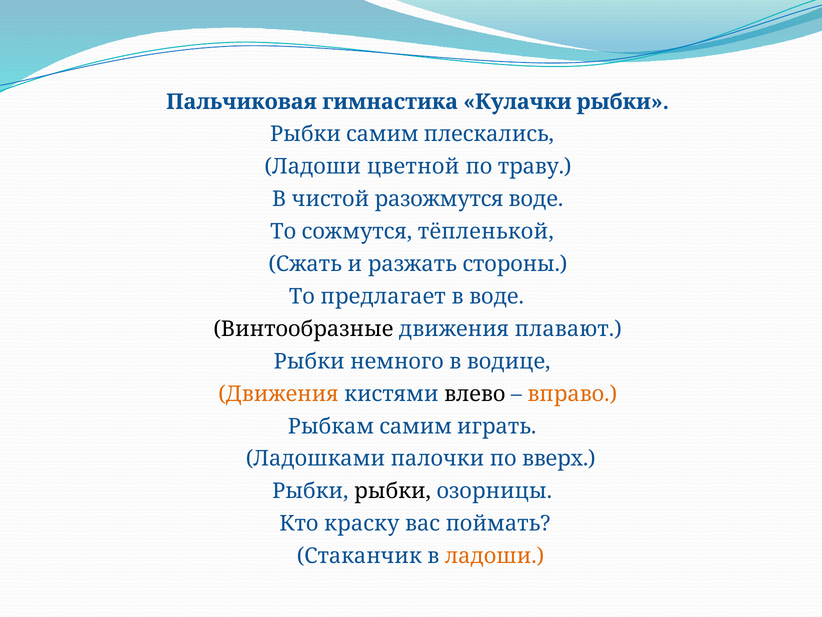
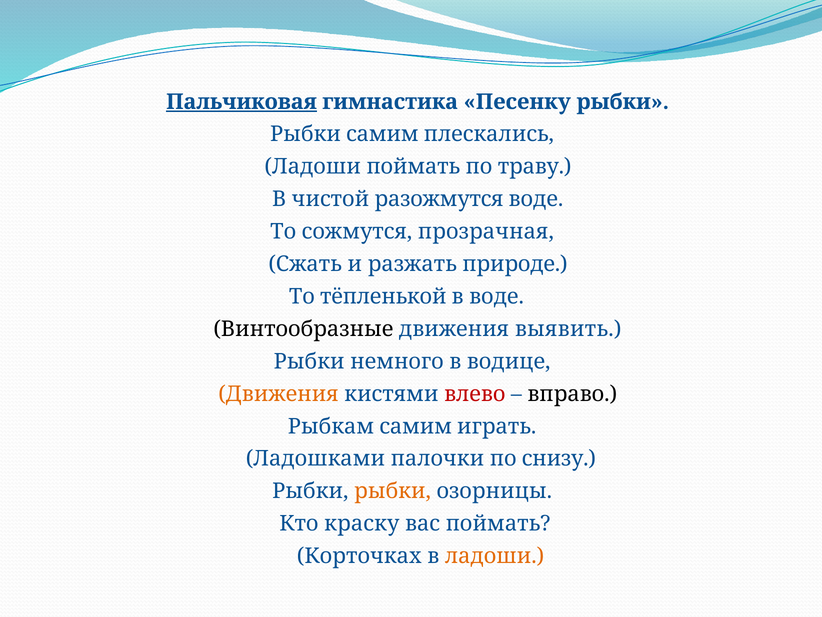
Пальчиковая underline: none -> present (242, 102)
Кулачки: Кулачки -> Песенку (517, 102)
Ладоши цветной: цветной -> поймать (413, 167)
тёпленькой: тёпленькой -> прозрачная (486, 231)
стороны: стороны -> природе (515, 264)
предлагает: предлагает -> тёпленькой (383, 296)
плавают: плавают -> выявить (568, 329)
влево colour: black -> red (475, 394)
вправо colour: orange -> black (572, 394)
вверх: вверх -> снизу (559, 458)
рыбки colour: black -> orange (393, 491)
Стаканчик: Стаканчик -> Корточках (359, 556)
